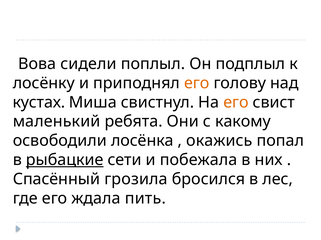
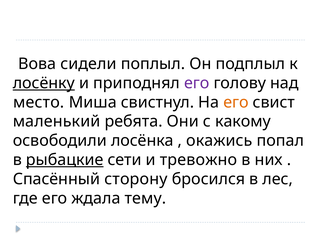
лосёнку underline: none -> present (44, 83)
его colour: orange -> purple (197, 83)
кустах: кустах -> место (39, 103)
побежала: побежала -> тревожно (199, 160)
грозила: грозила -> сторону (136, 180)
пить: пить -> тему (145, 199)
